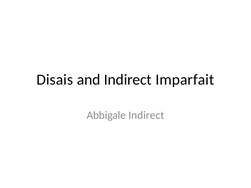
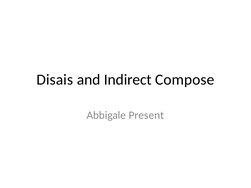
Imparfait: Imparfait -> Compose (185, 80)
Abbigale Indirect: Indirect -> Present (146, 115)
